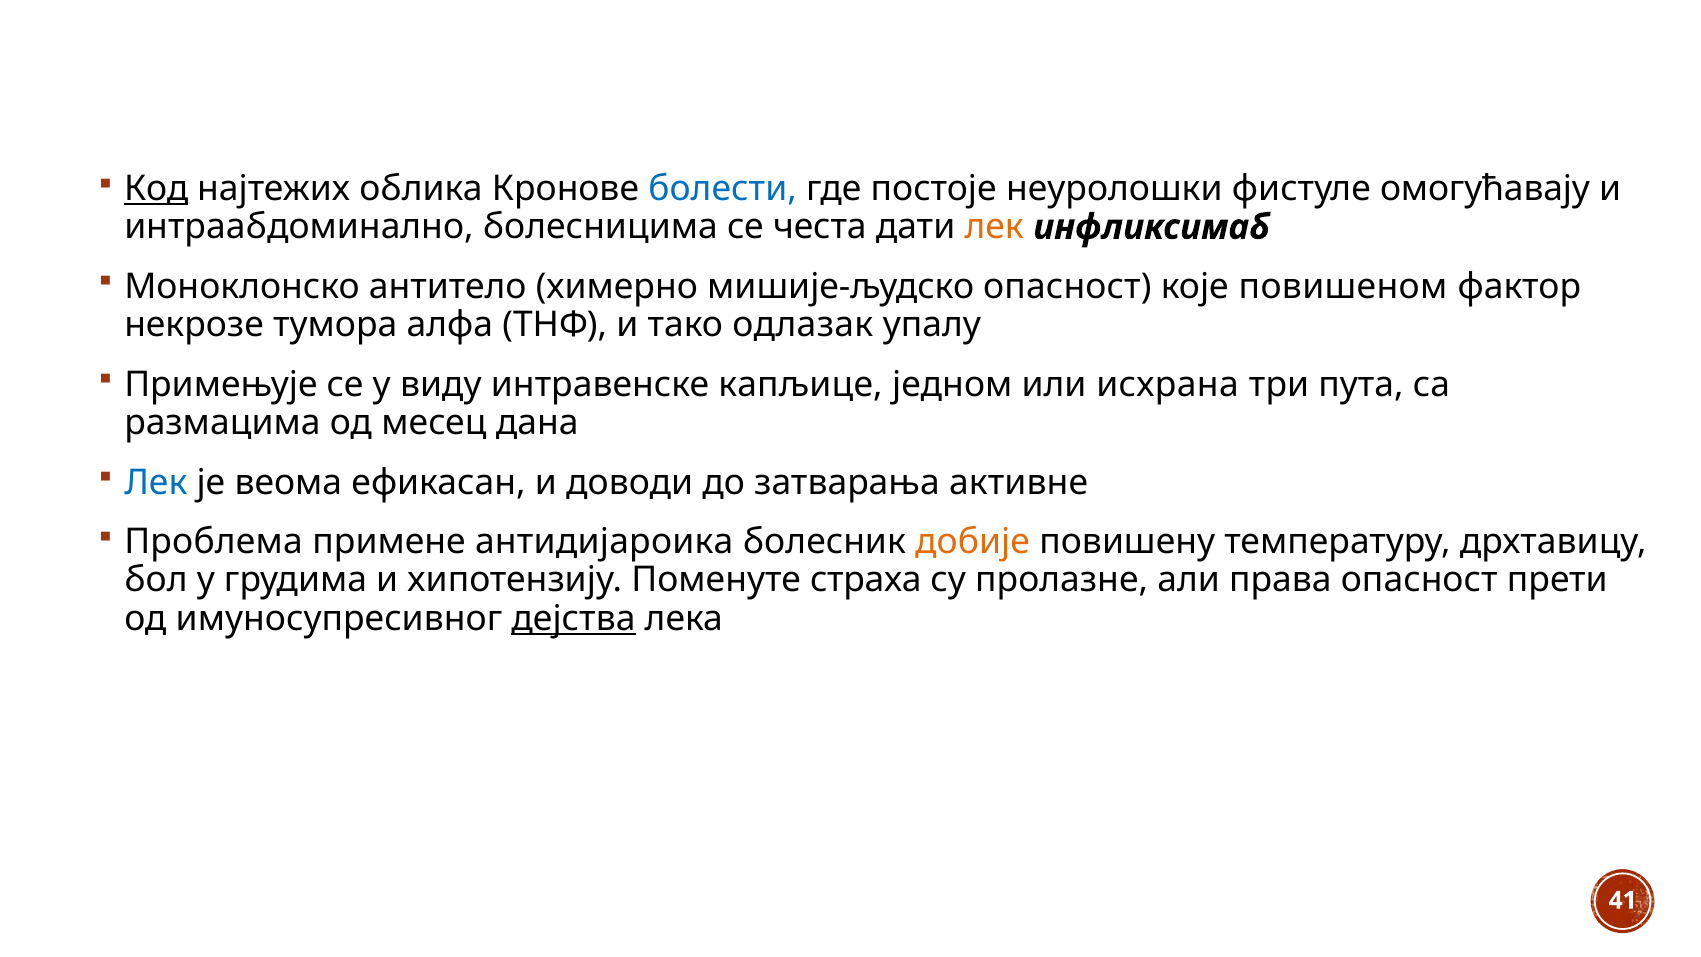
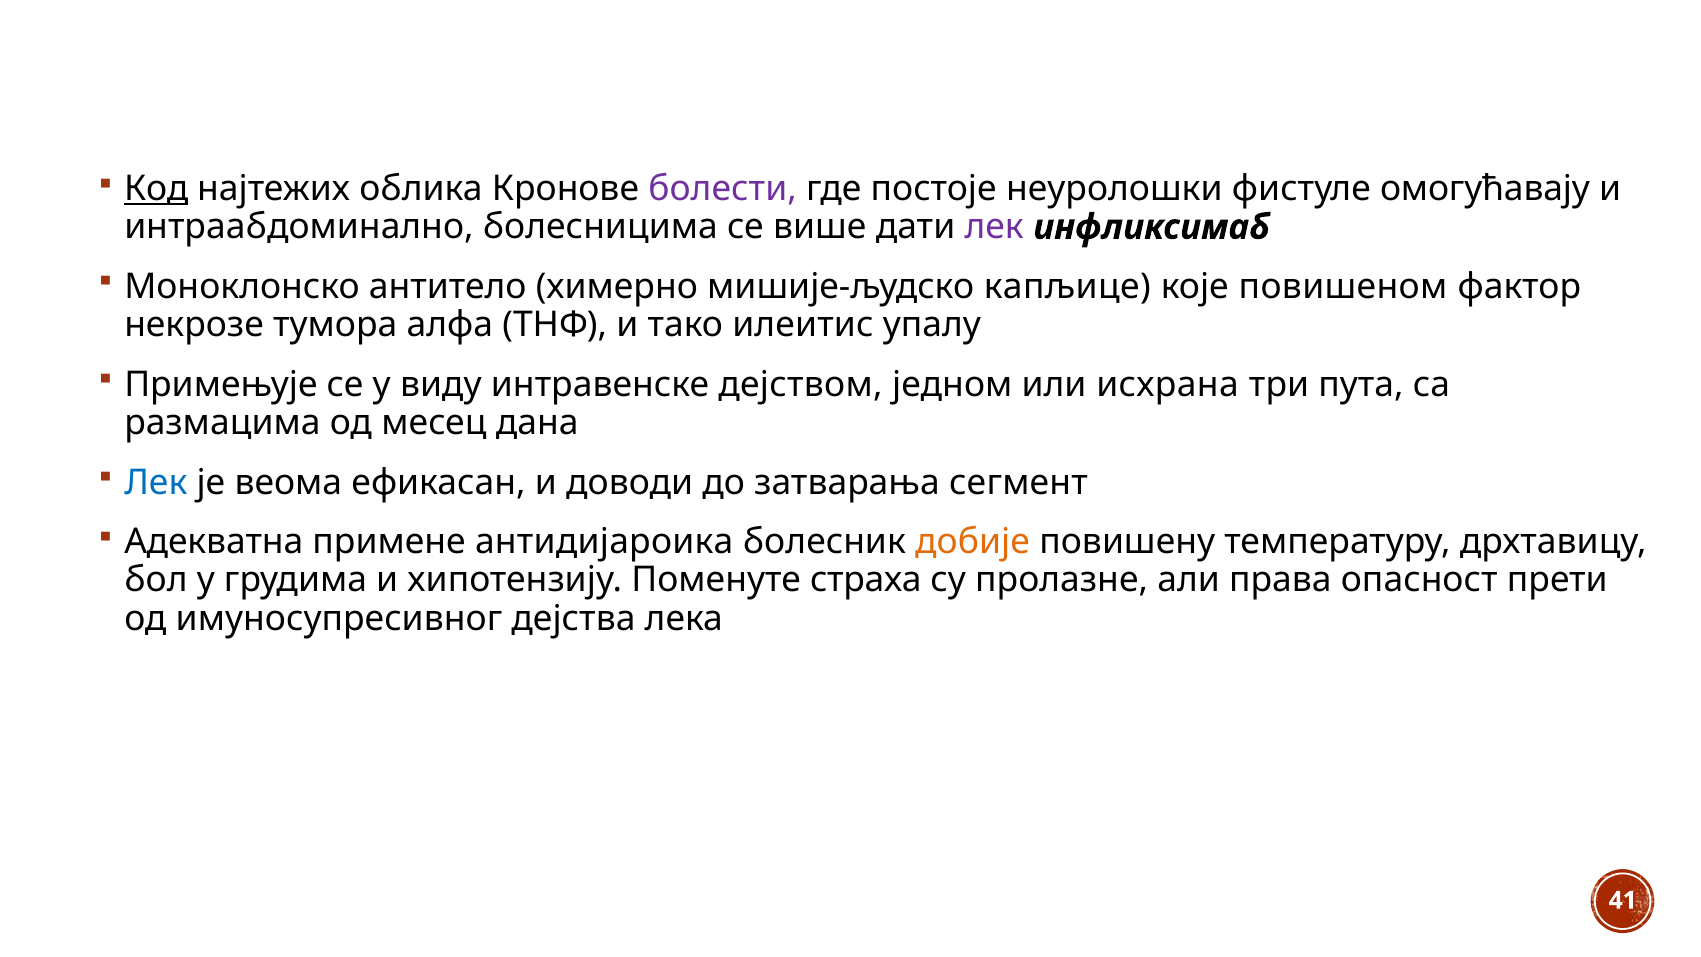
болести colour: blue -> purple (723, 189)
честа: честа -> више (820, 227)
лек colour: orange -> purple (994, 227)
мишије-људско опасност: опасност -> капљице (1067, 287)
одлазак: одлазак -> илеитис (803, 325)
капљице: капљице -> дејством (800, 384)
активне: активне -> сегмент (1019, 482)
Проблема: Проблема -> Адекватна (214, 542)
дејства underline: present -> none (573, 618)
